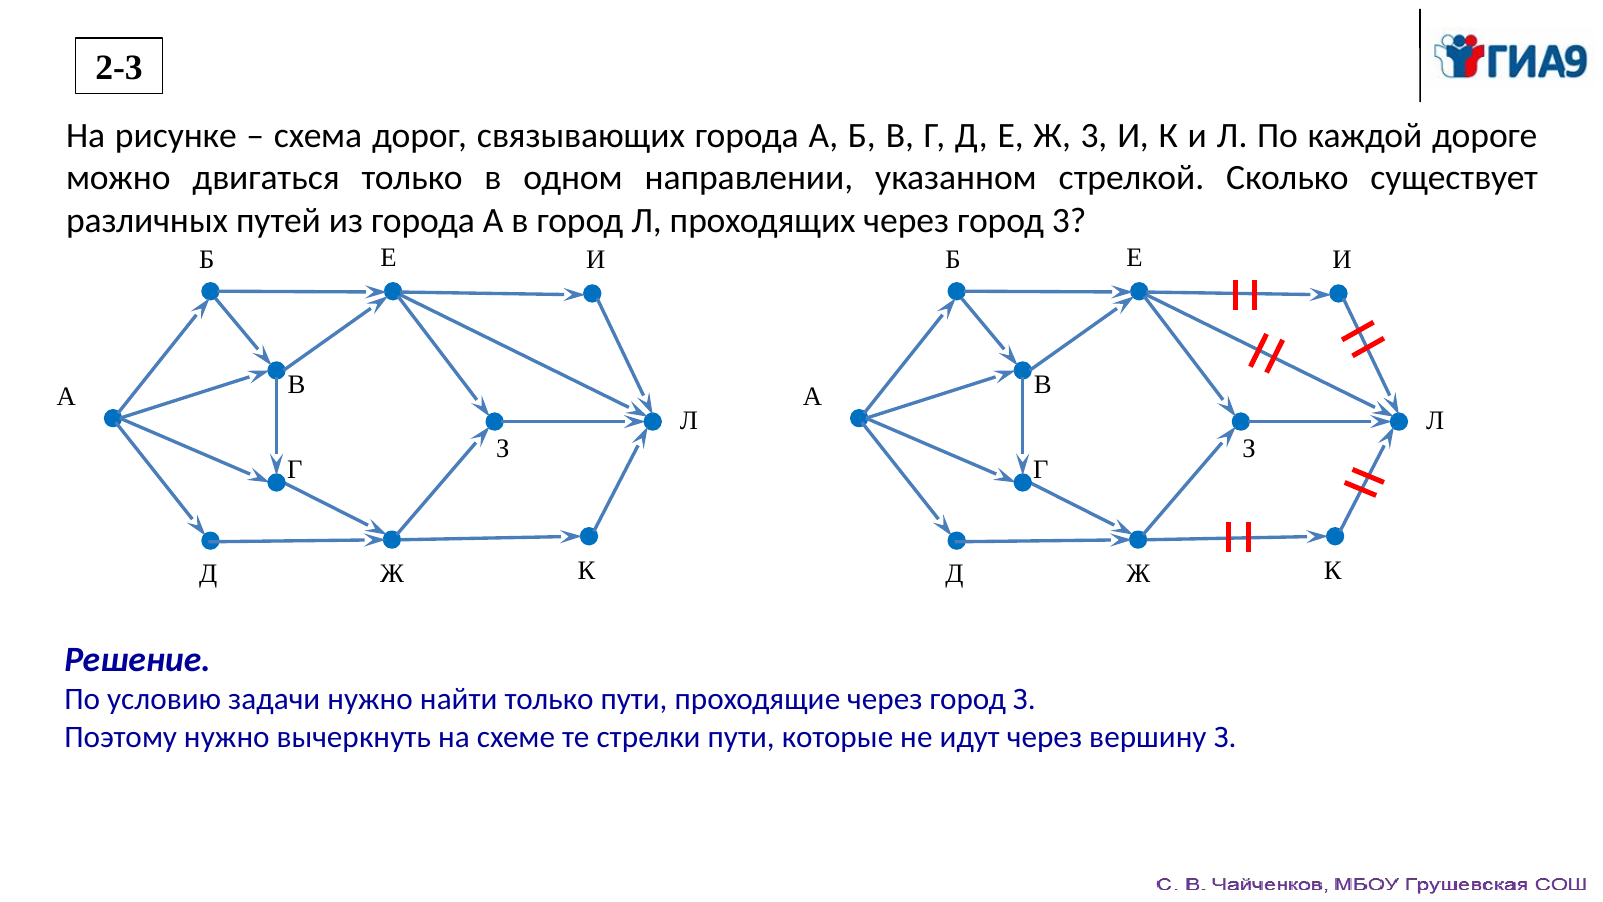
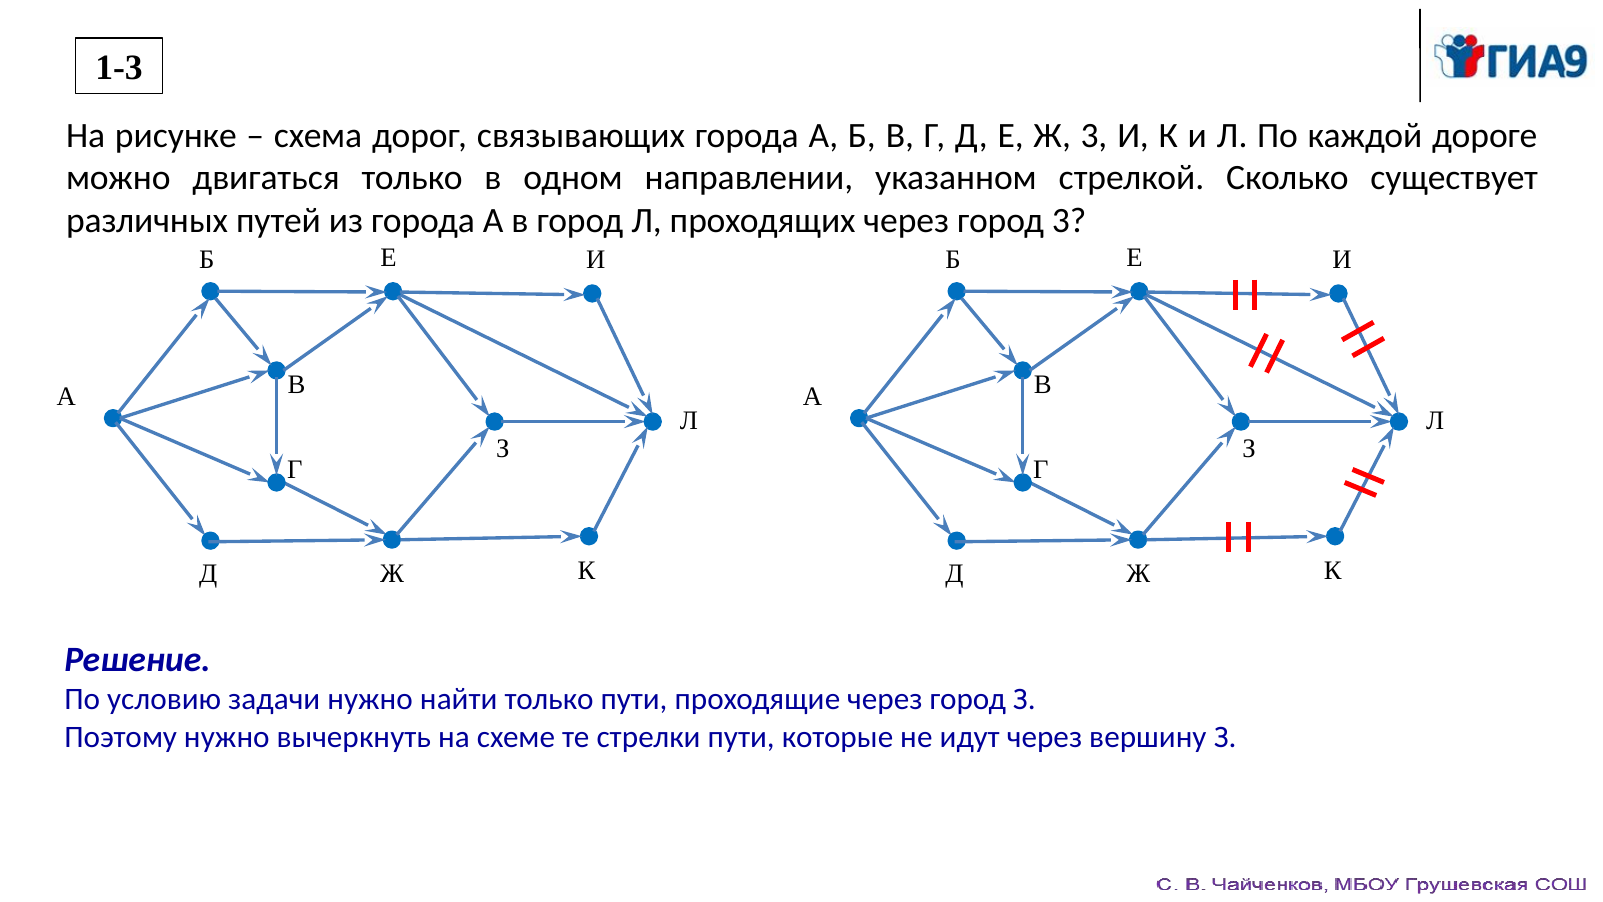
2-3: 2-3 -> 1-3 (119, 68)
